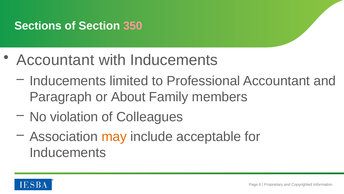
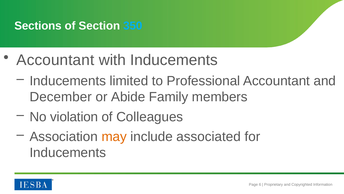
350 colour: pink -> light blue (133, 26)
Paragraph: Paragraph -> December (61, 97)
About: About -> Abide (128, 97)
acceptable: acceptable -> associated (209, 136)
